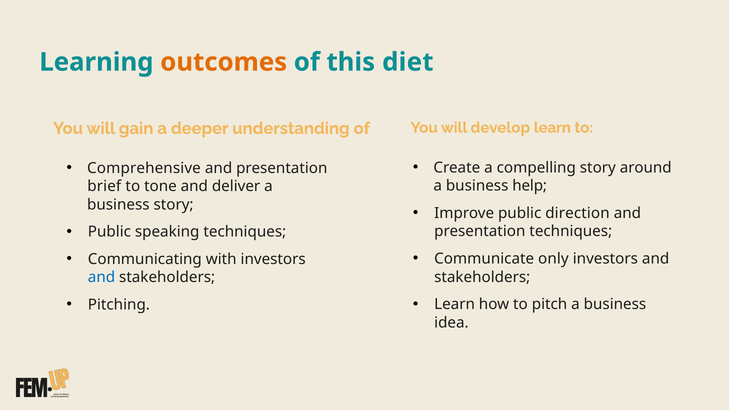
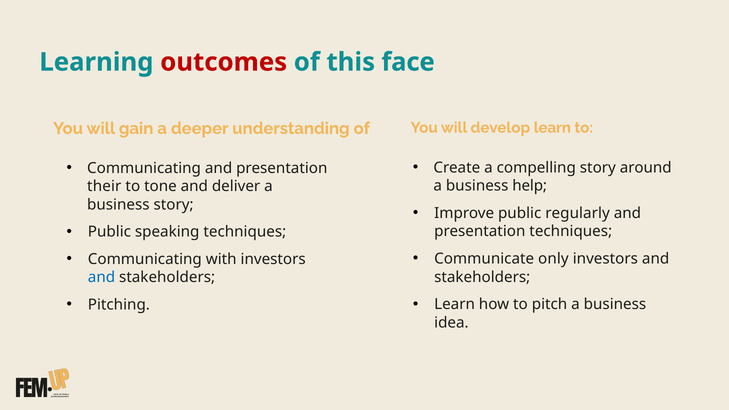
outcomes colour: orange -> red (224, 62)
diet: diet -> face (408, 62)
Comprehensive: Comprehensive -> Communicating (144, 168)
brief: brief -> their (104, 186)
direction: direction -> regularly (578, 213)
